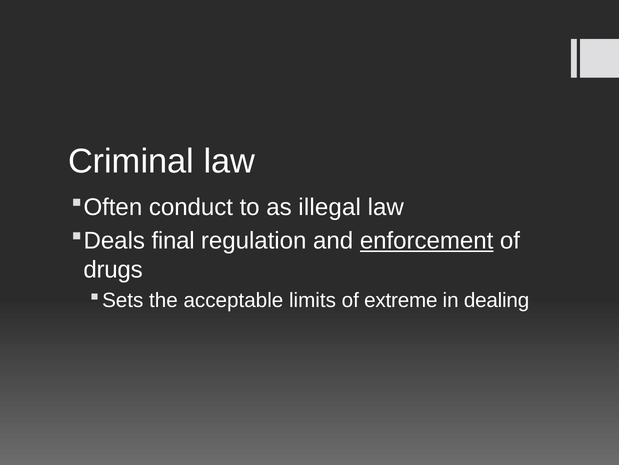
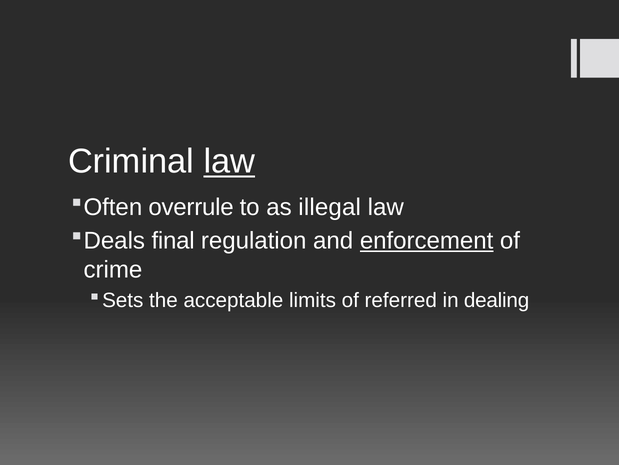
law underline: none -> present (229, 161)
conduct: conduct -> overrule (191, 207)
drugs: drugs -> crime (113, 269)
extreme: extreme -> referred (401, 300)
